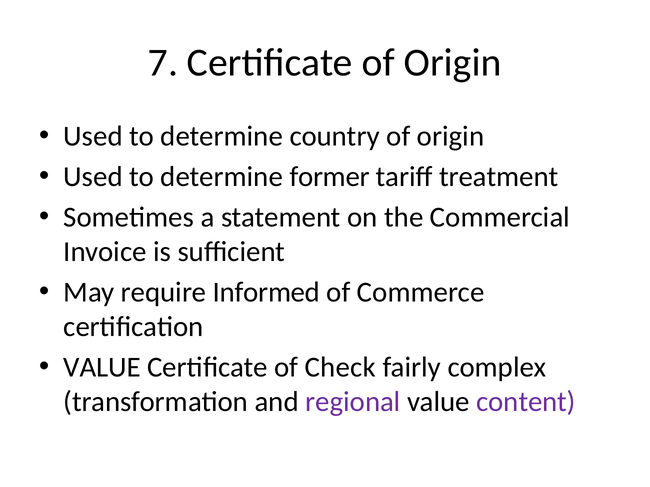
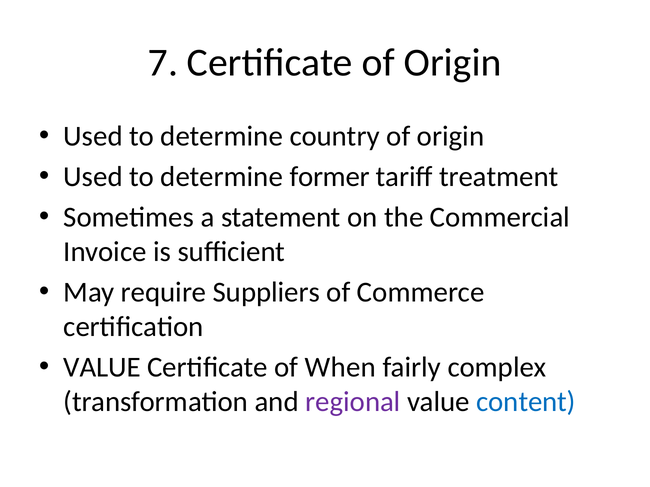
Informed: Informed -> Suppliers (266, 292)
Check: Check -> When (340, 368)
content colour: purple -> blue (526, 402)
